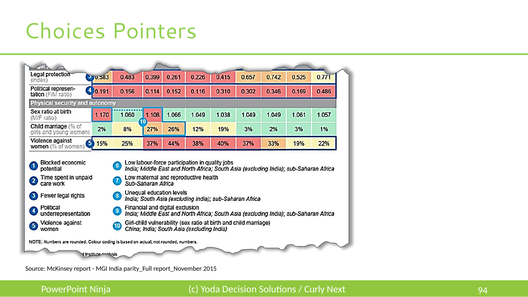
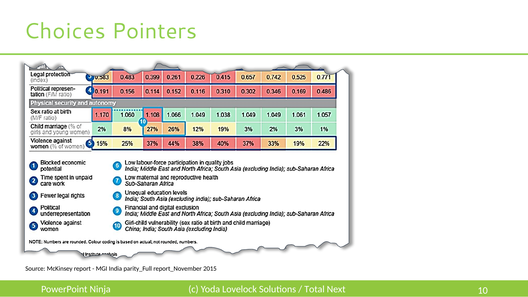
Decision: Decision -> Lovelock (240, 289)
Curly: Curly -> Total (314, 289)
94: 94 -> 10 (483, 290)
